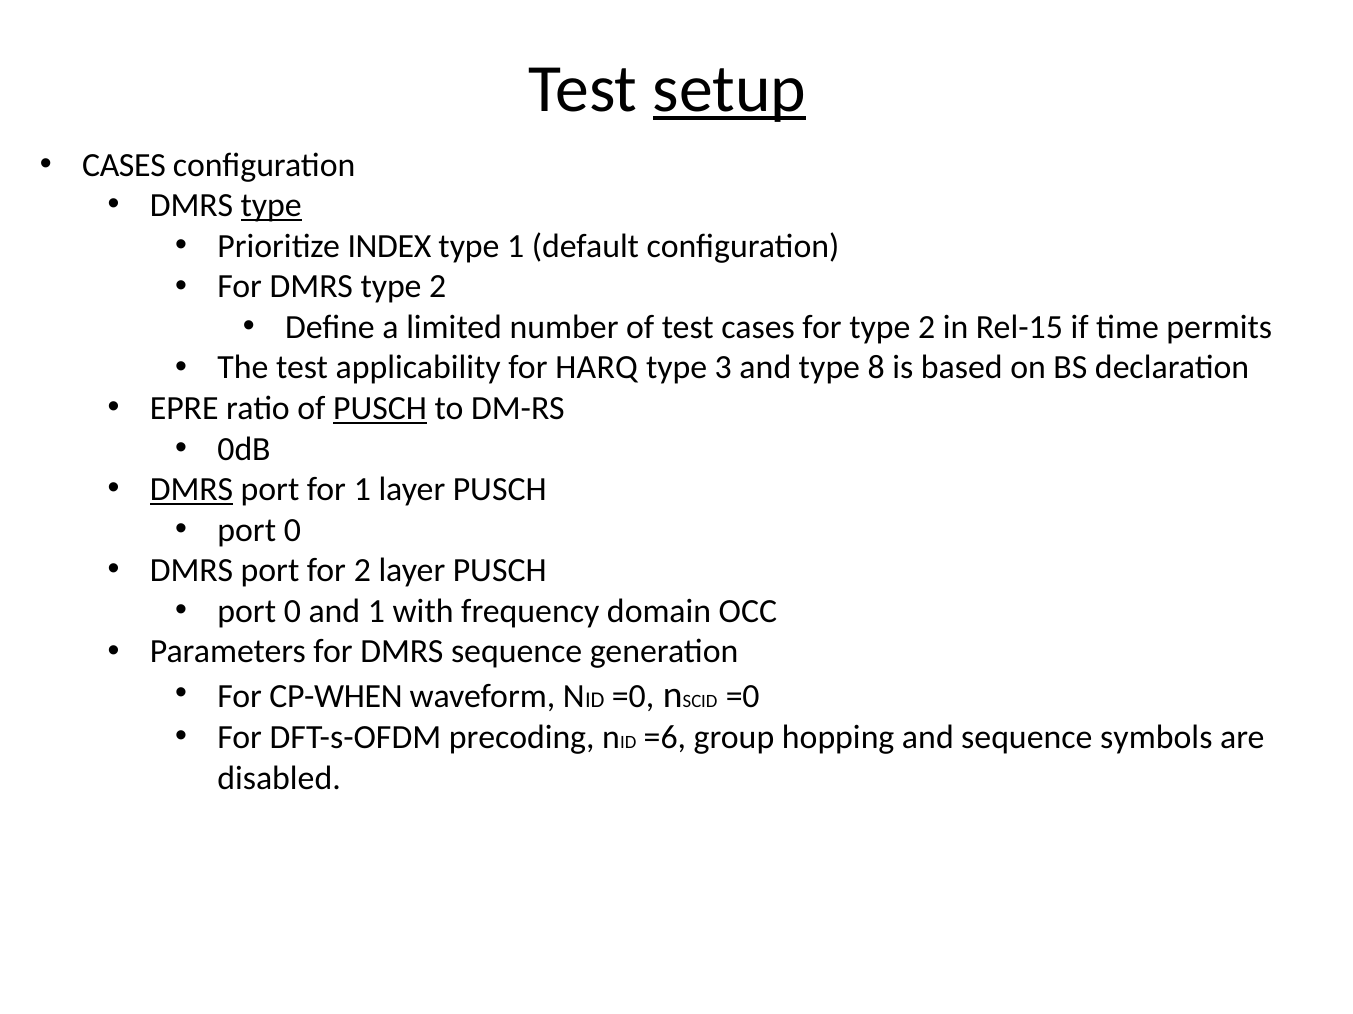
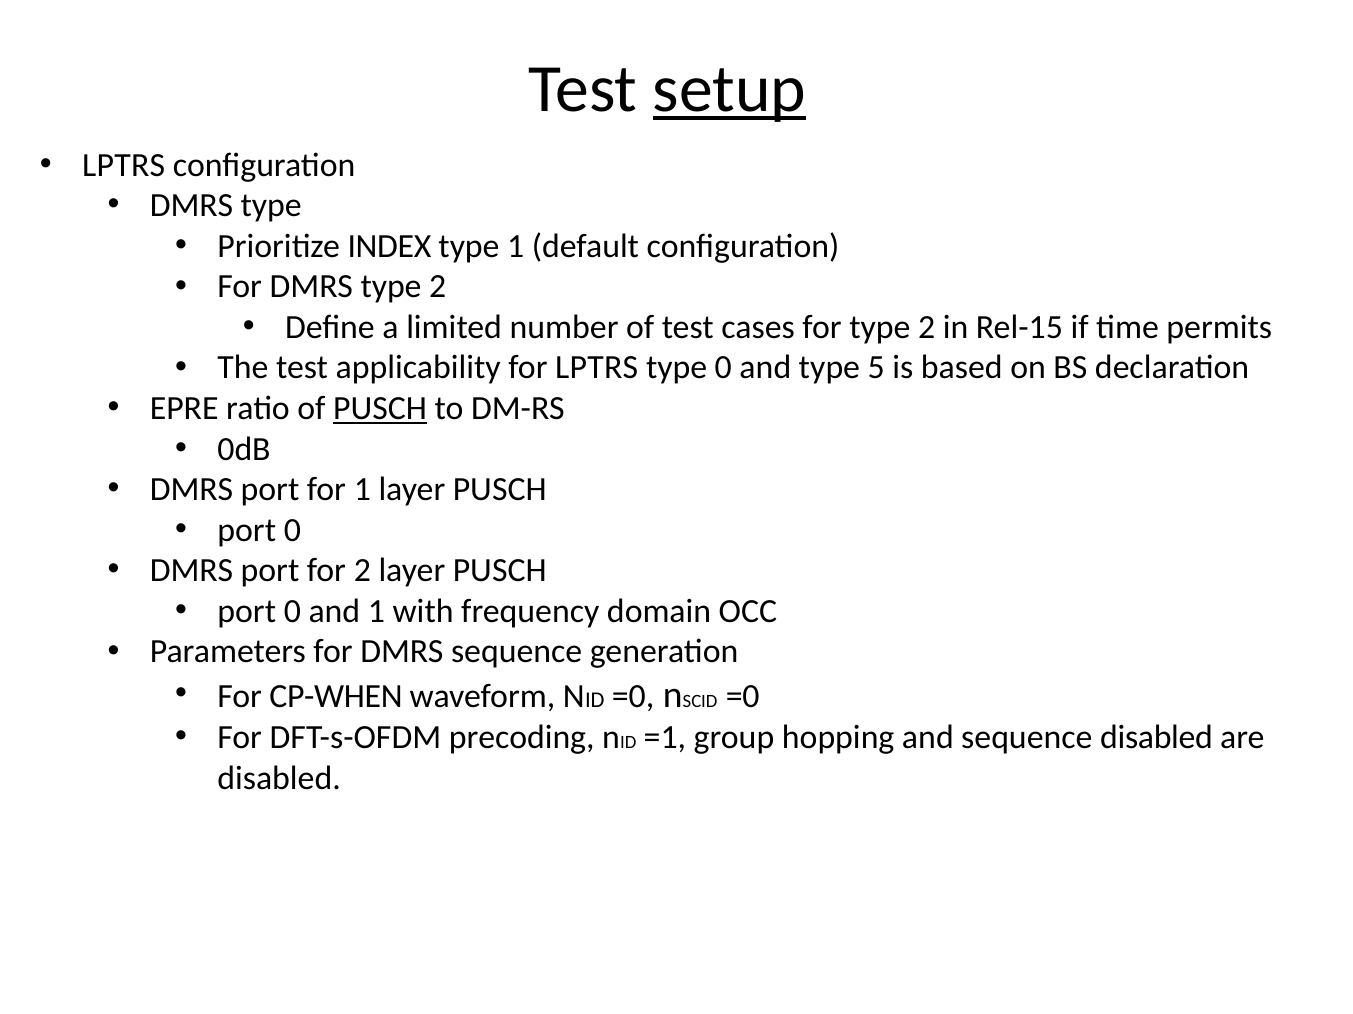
CASES: CASES -> LPTRS (124, 165)
type underline: present -> none (271, 206)
for HARQ: HARQ -> LPTRS (597, 368)
type 3: 3 -> 0 (723, 368)
8: 8 -> 5 (876, 368)
DMRS underline: present -> none (191, 490)
=6: =6 -> =1 (665, 738)
sequence symbols: symbols -> disabled (1157, 738)
